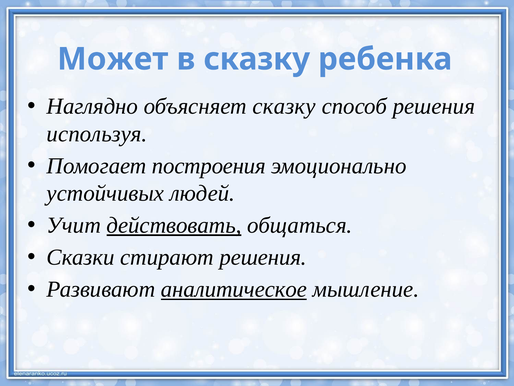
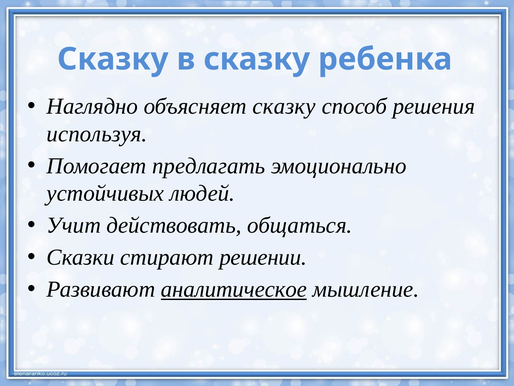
Может: Может -> Сказку (113, 59)
построения: построения -> предлагать (209, 166)
действовать underline: present -> none (174, 225)
стирают решения: решения -> решении (263, 257)
